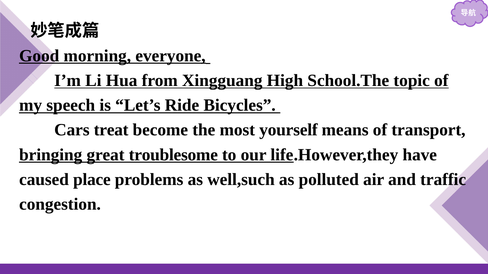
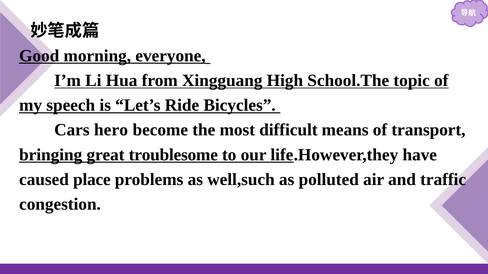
treat: treat -> hero (111, 130)
yourself: yourself -> difficult (288, 130)
